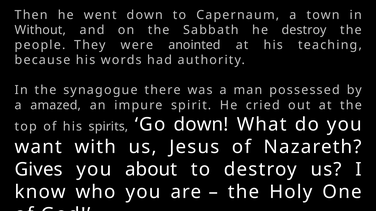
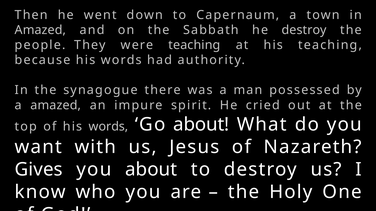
Without: Without -> Amazed (40, 30)
were anointed: anointed -> teaching (194, 45)
of his spirits: spirits -> words (109, 127)
Go down: down -> about (201, 125)
